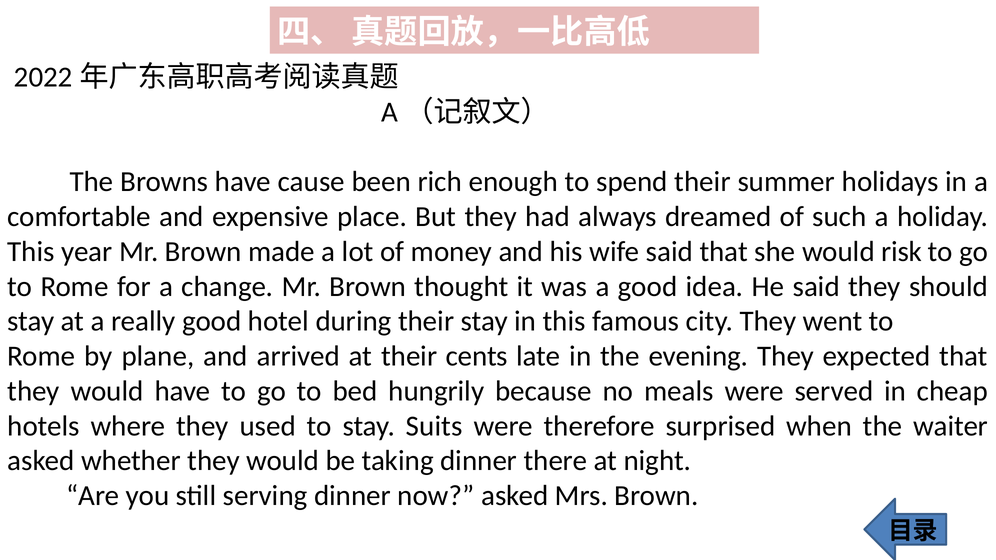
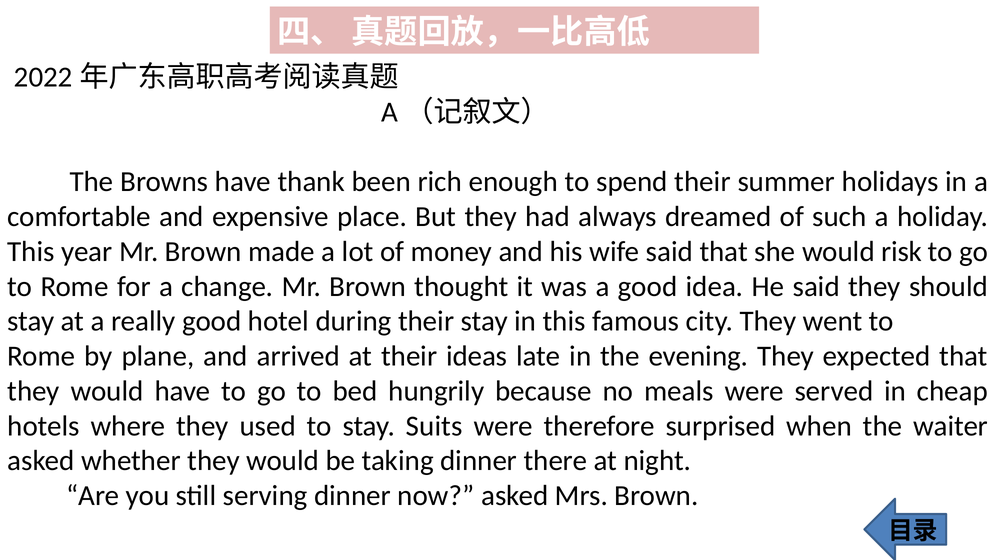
cause: cause -> thank (311, 182)
cents: cents -> ideas (477, 356)
